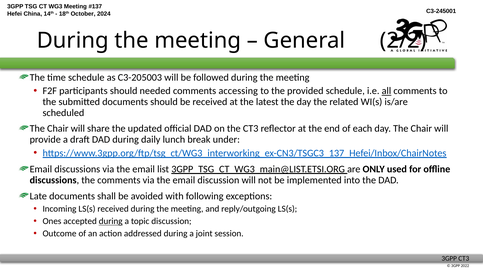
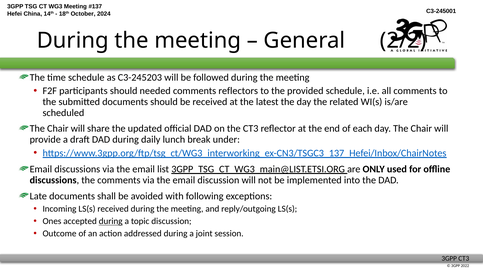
C3-205003: C3-205003 -> C3-245203 (140, 77)
accessing: accessing -> reflectors (238, 91)
all underline: present -> none (386, 91)
